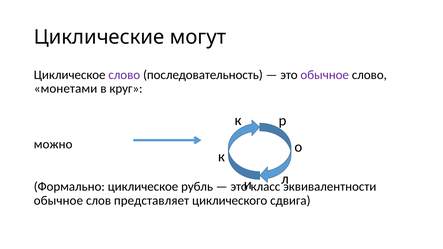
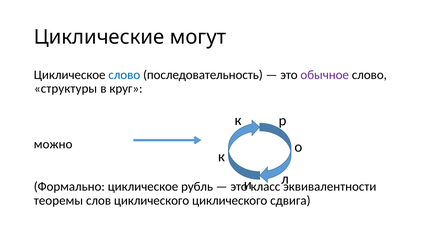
слово colour: purple -> blue (124, 75)
монетами: монетами -> структуры (66, 89)
обычное: обычное -> теоремы (58, 201)
слов представляет: представляет -> циклического (152, 201)
